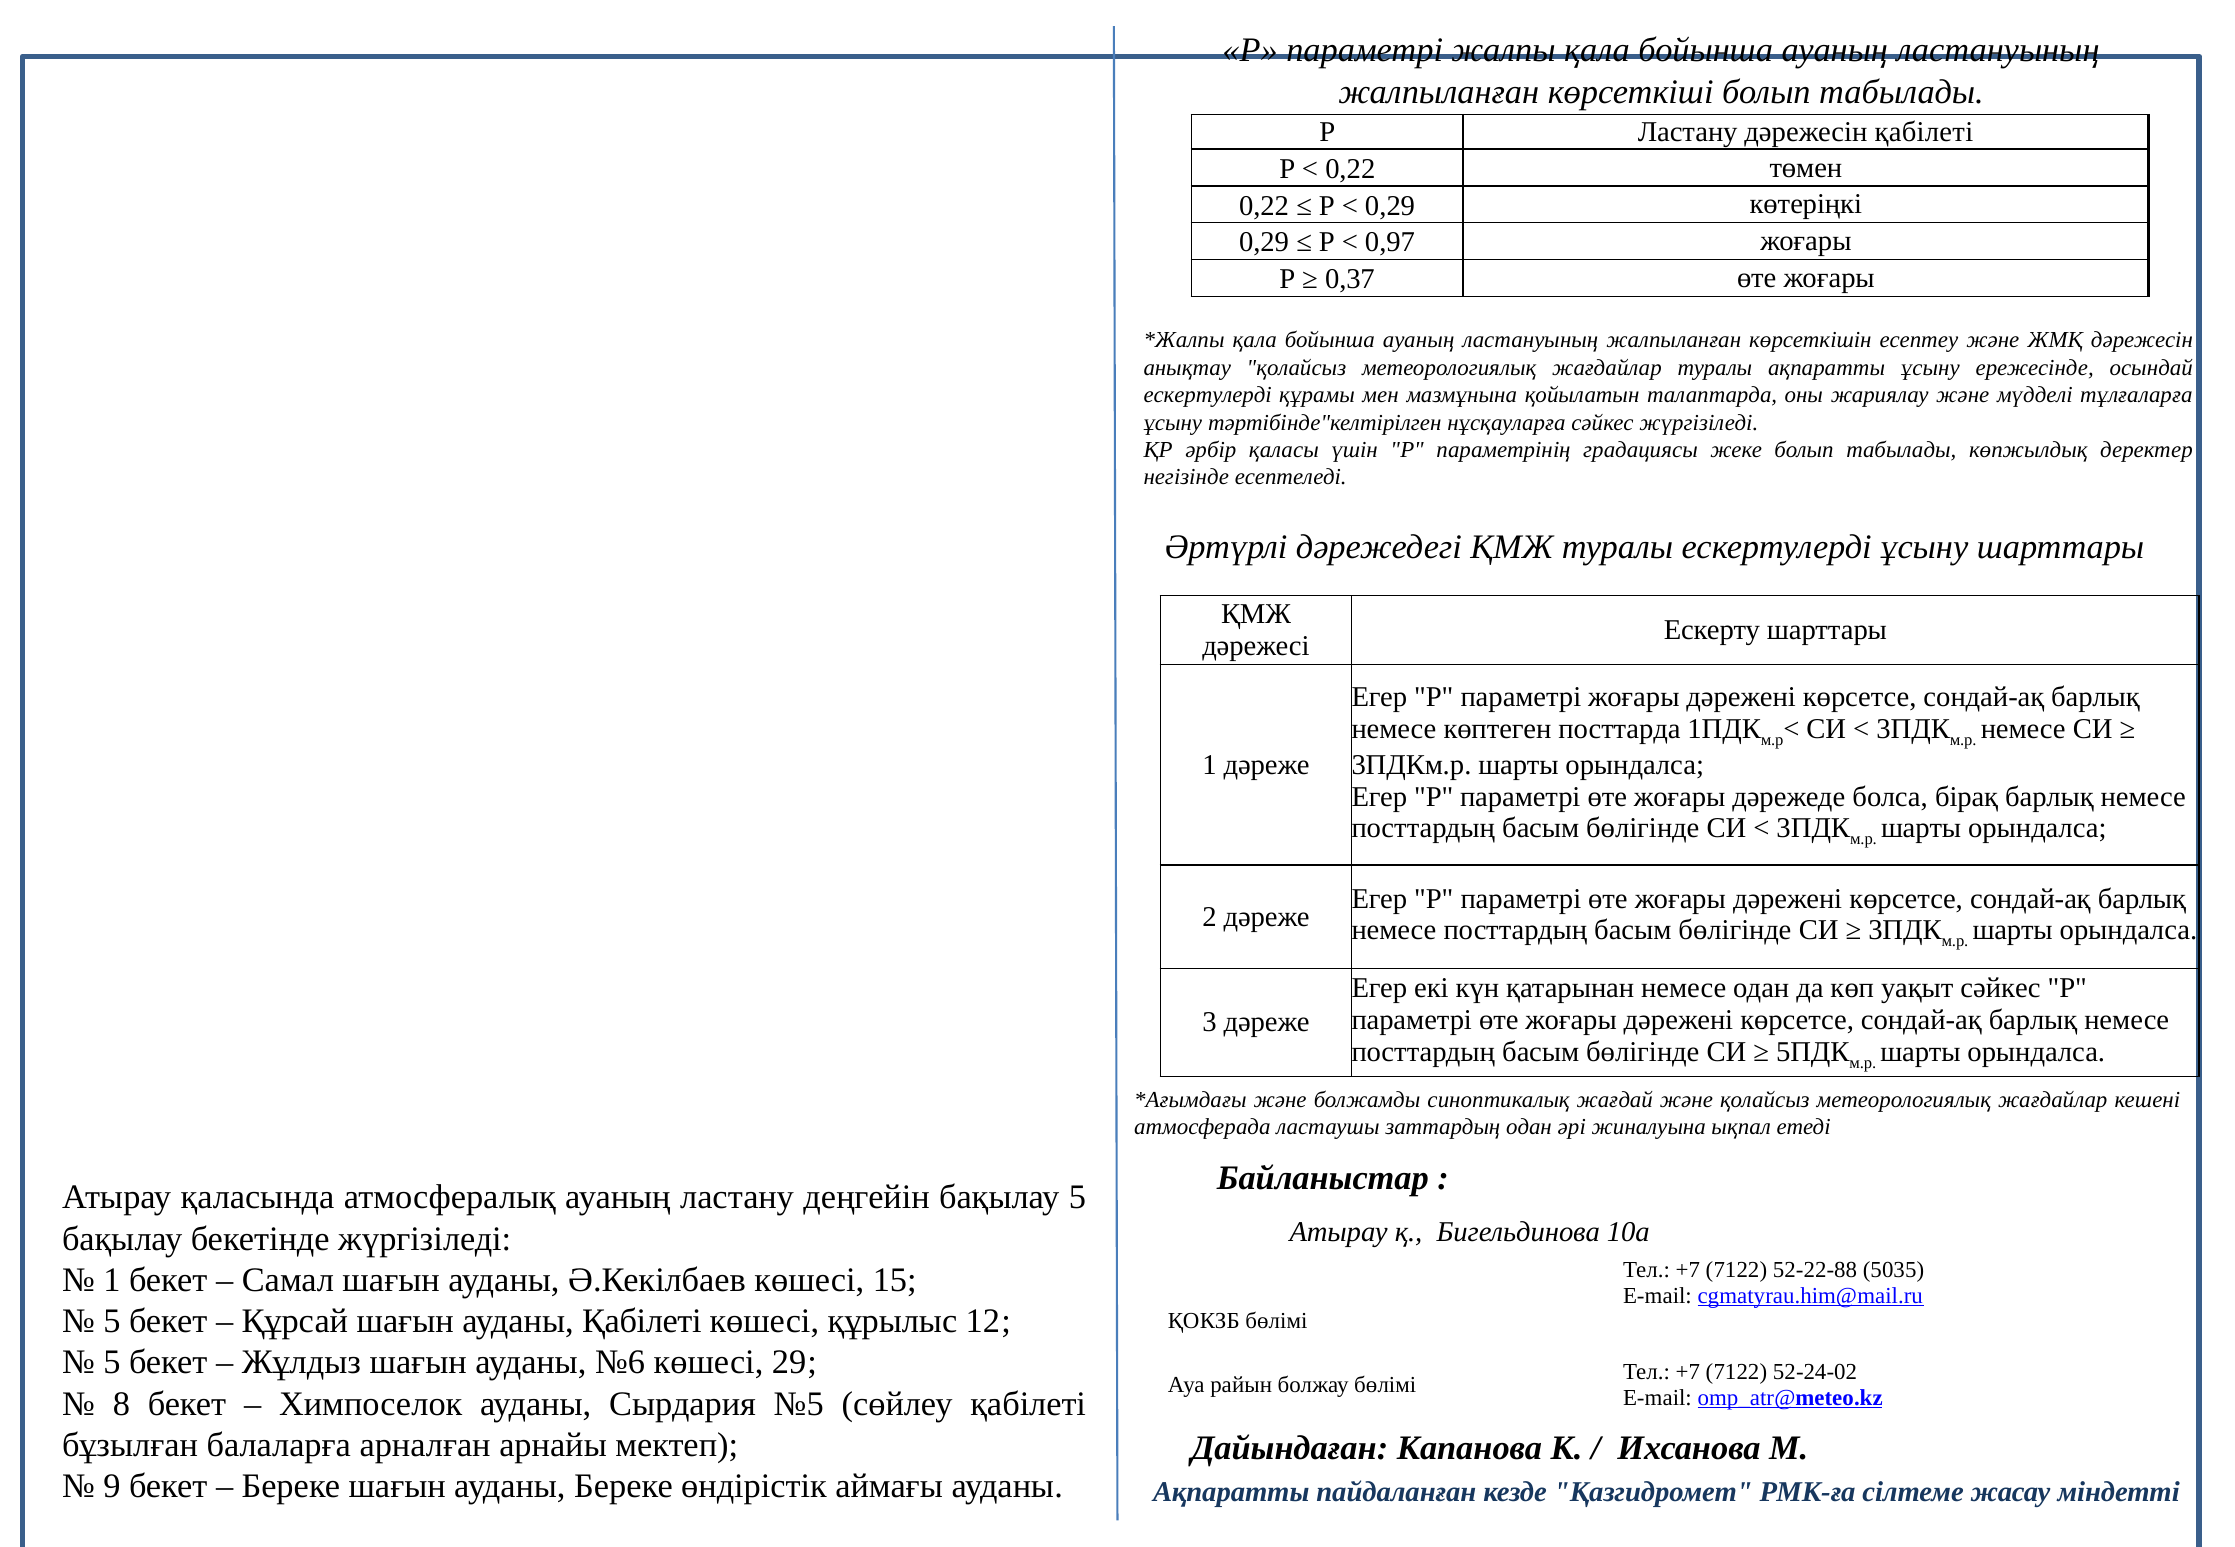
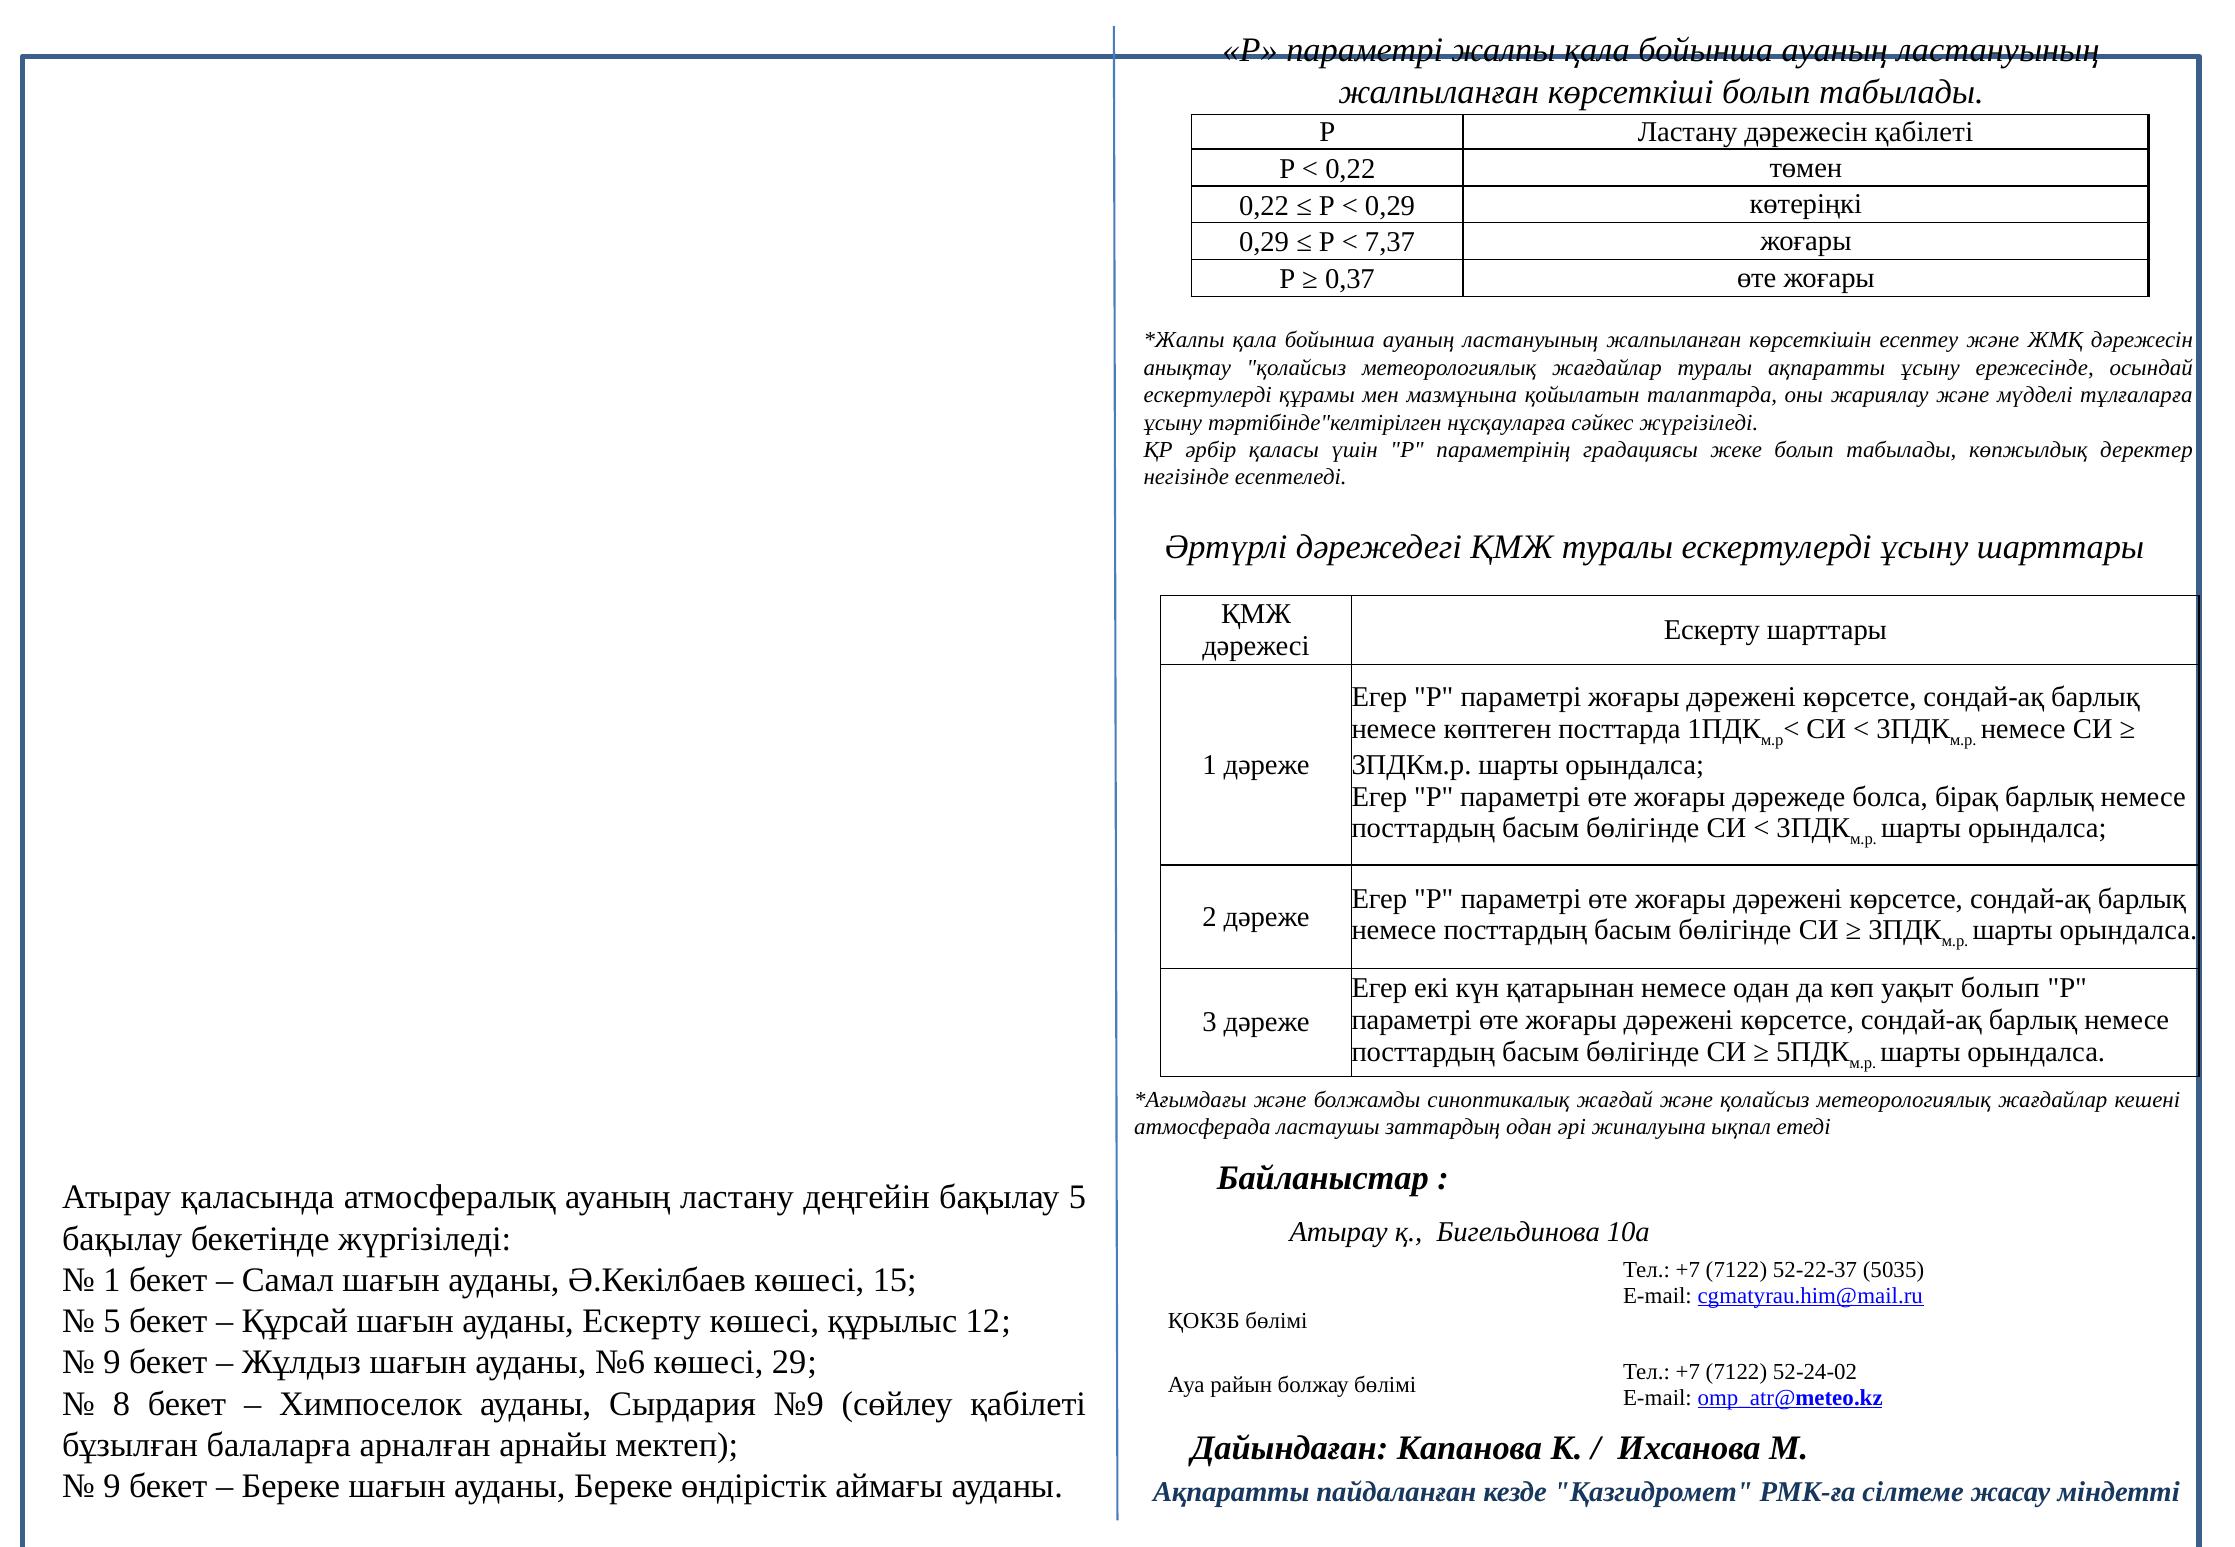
0,97: 0,97 -> 7,37 (1390, 243)
уақыт сәйкес: сәйкес -> болып (2000, 989)
52-22-88: 52-22-88 -> 52-22-37 (1815, 1270)
ауданы Қабілеті: Қабілеті -> Ескерту (642, 1322)
5: 5 -> 9 (112, 1363)
№5: №5 -> №9 (799, 1404)
